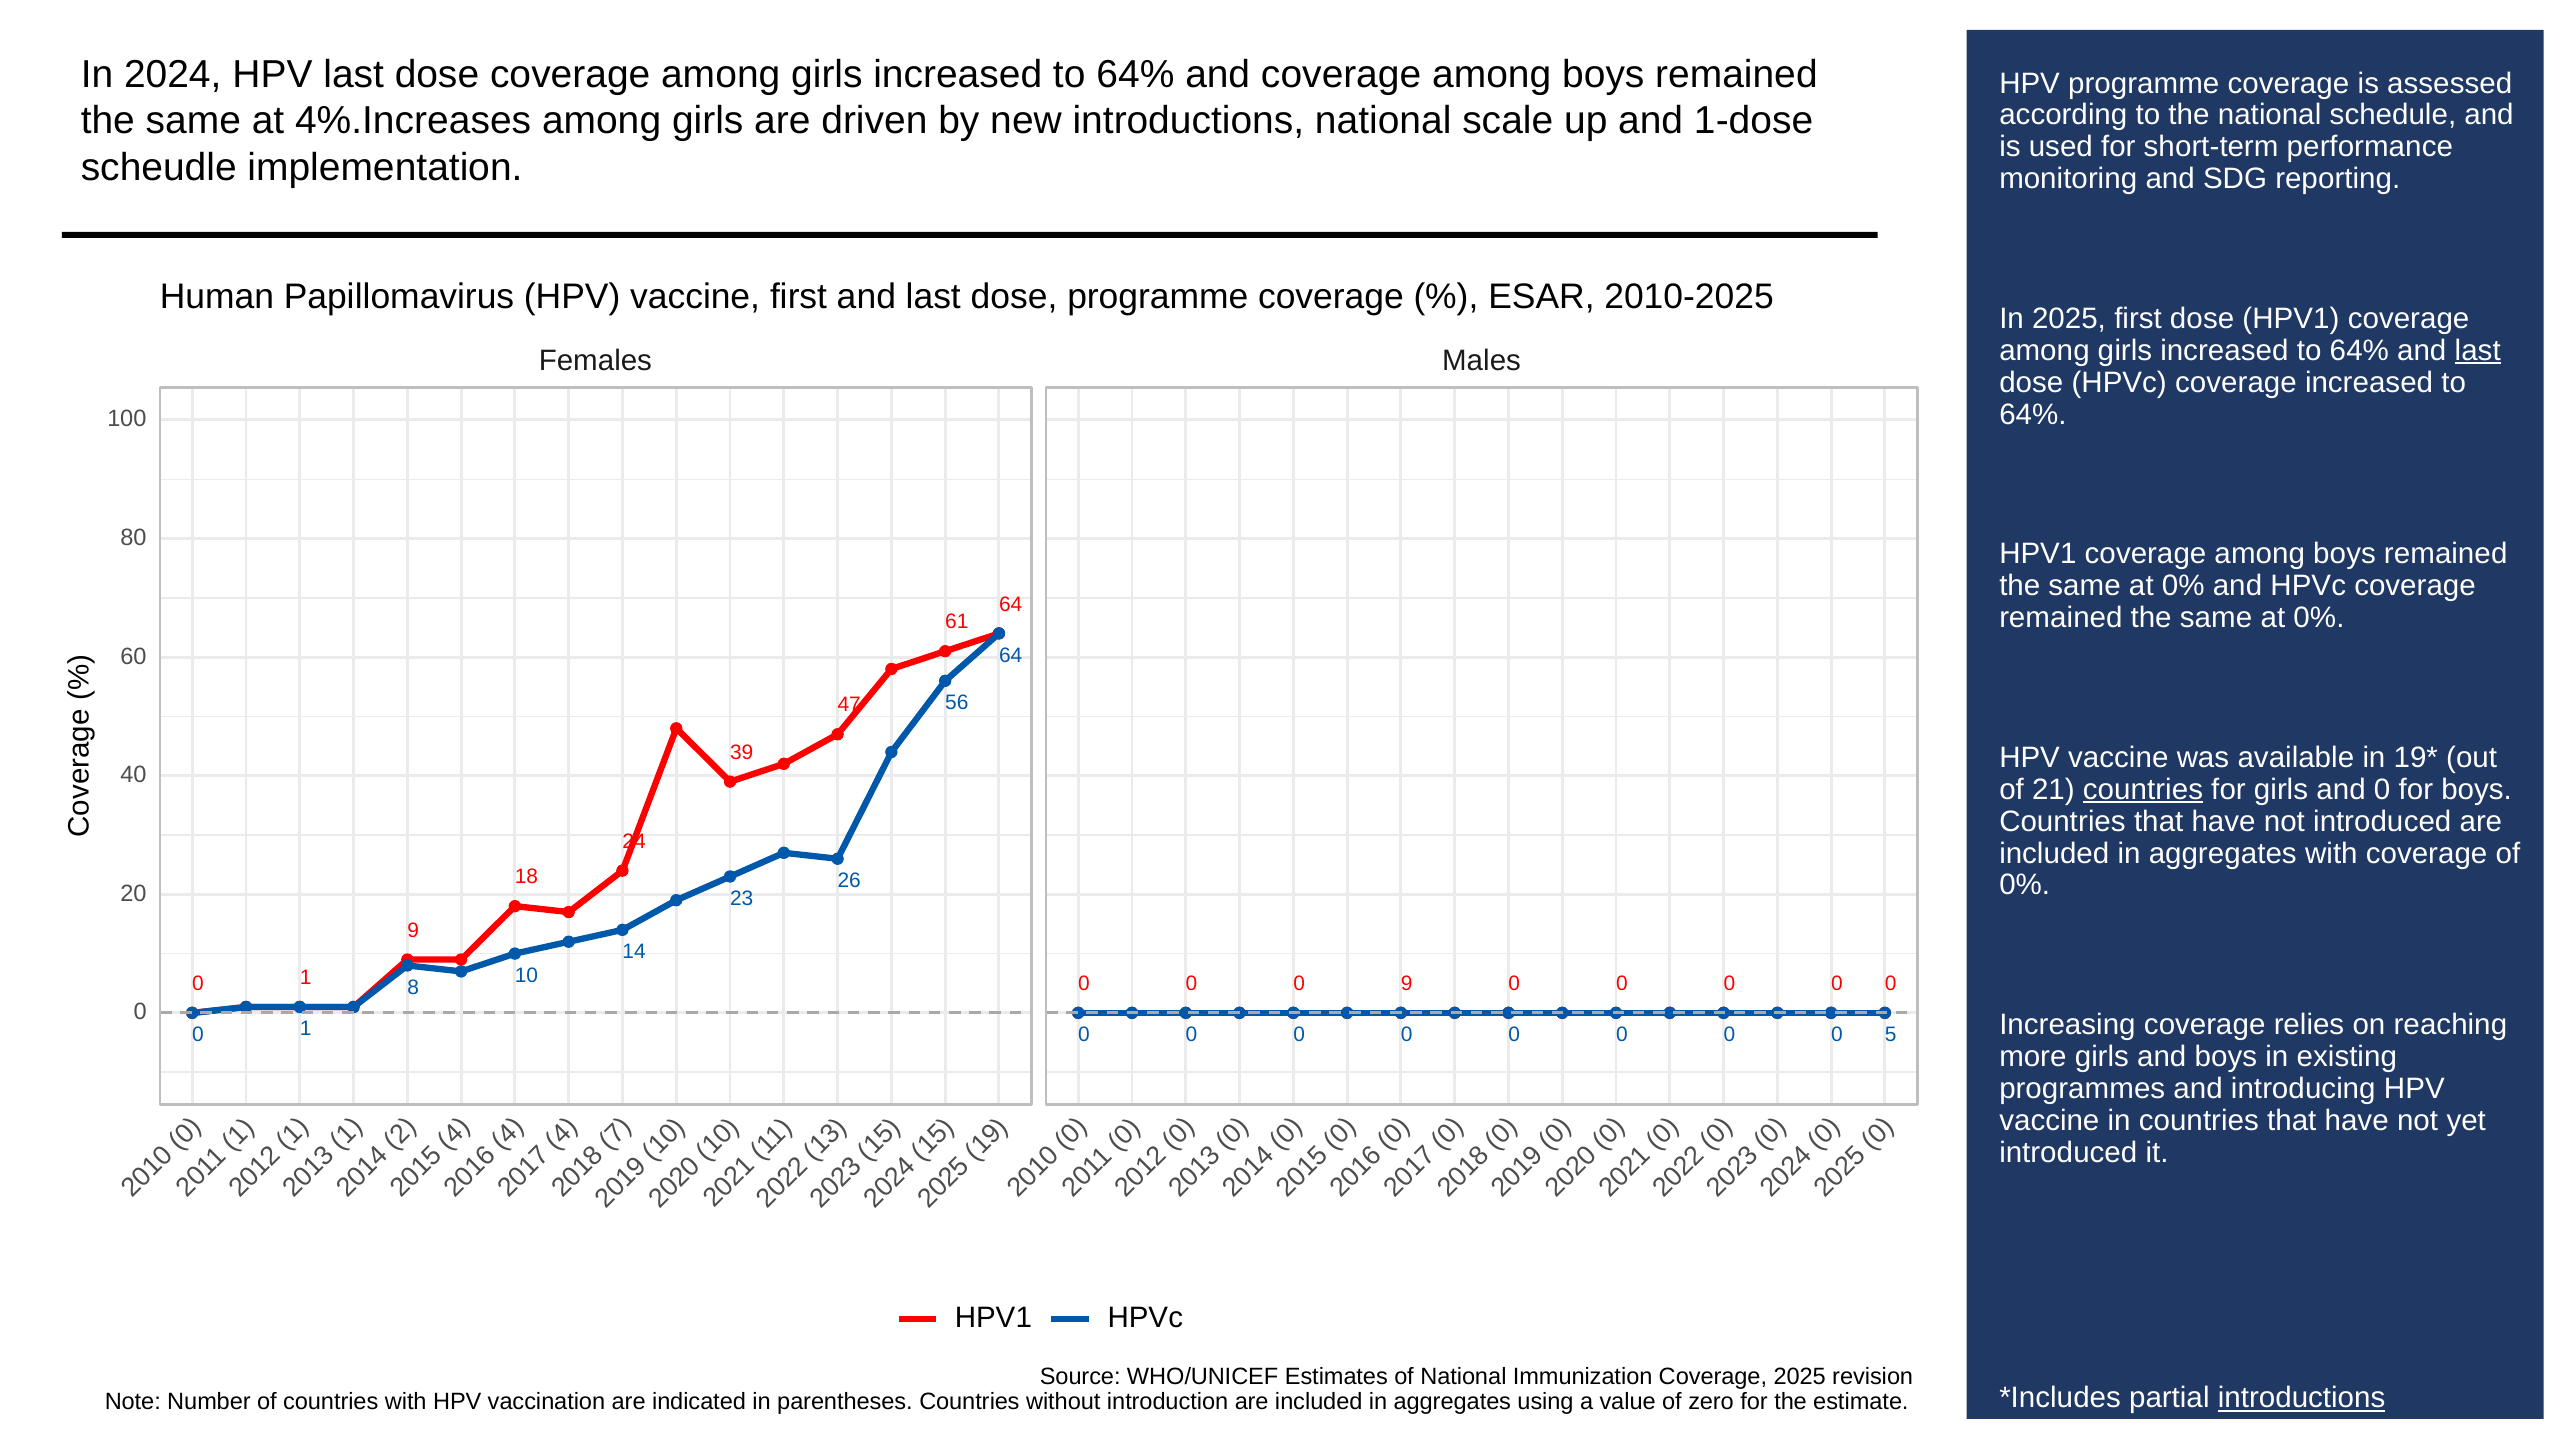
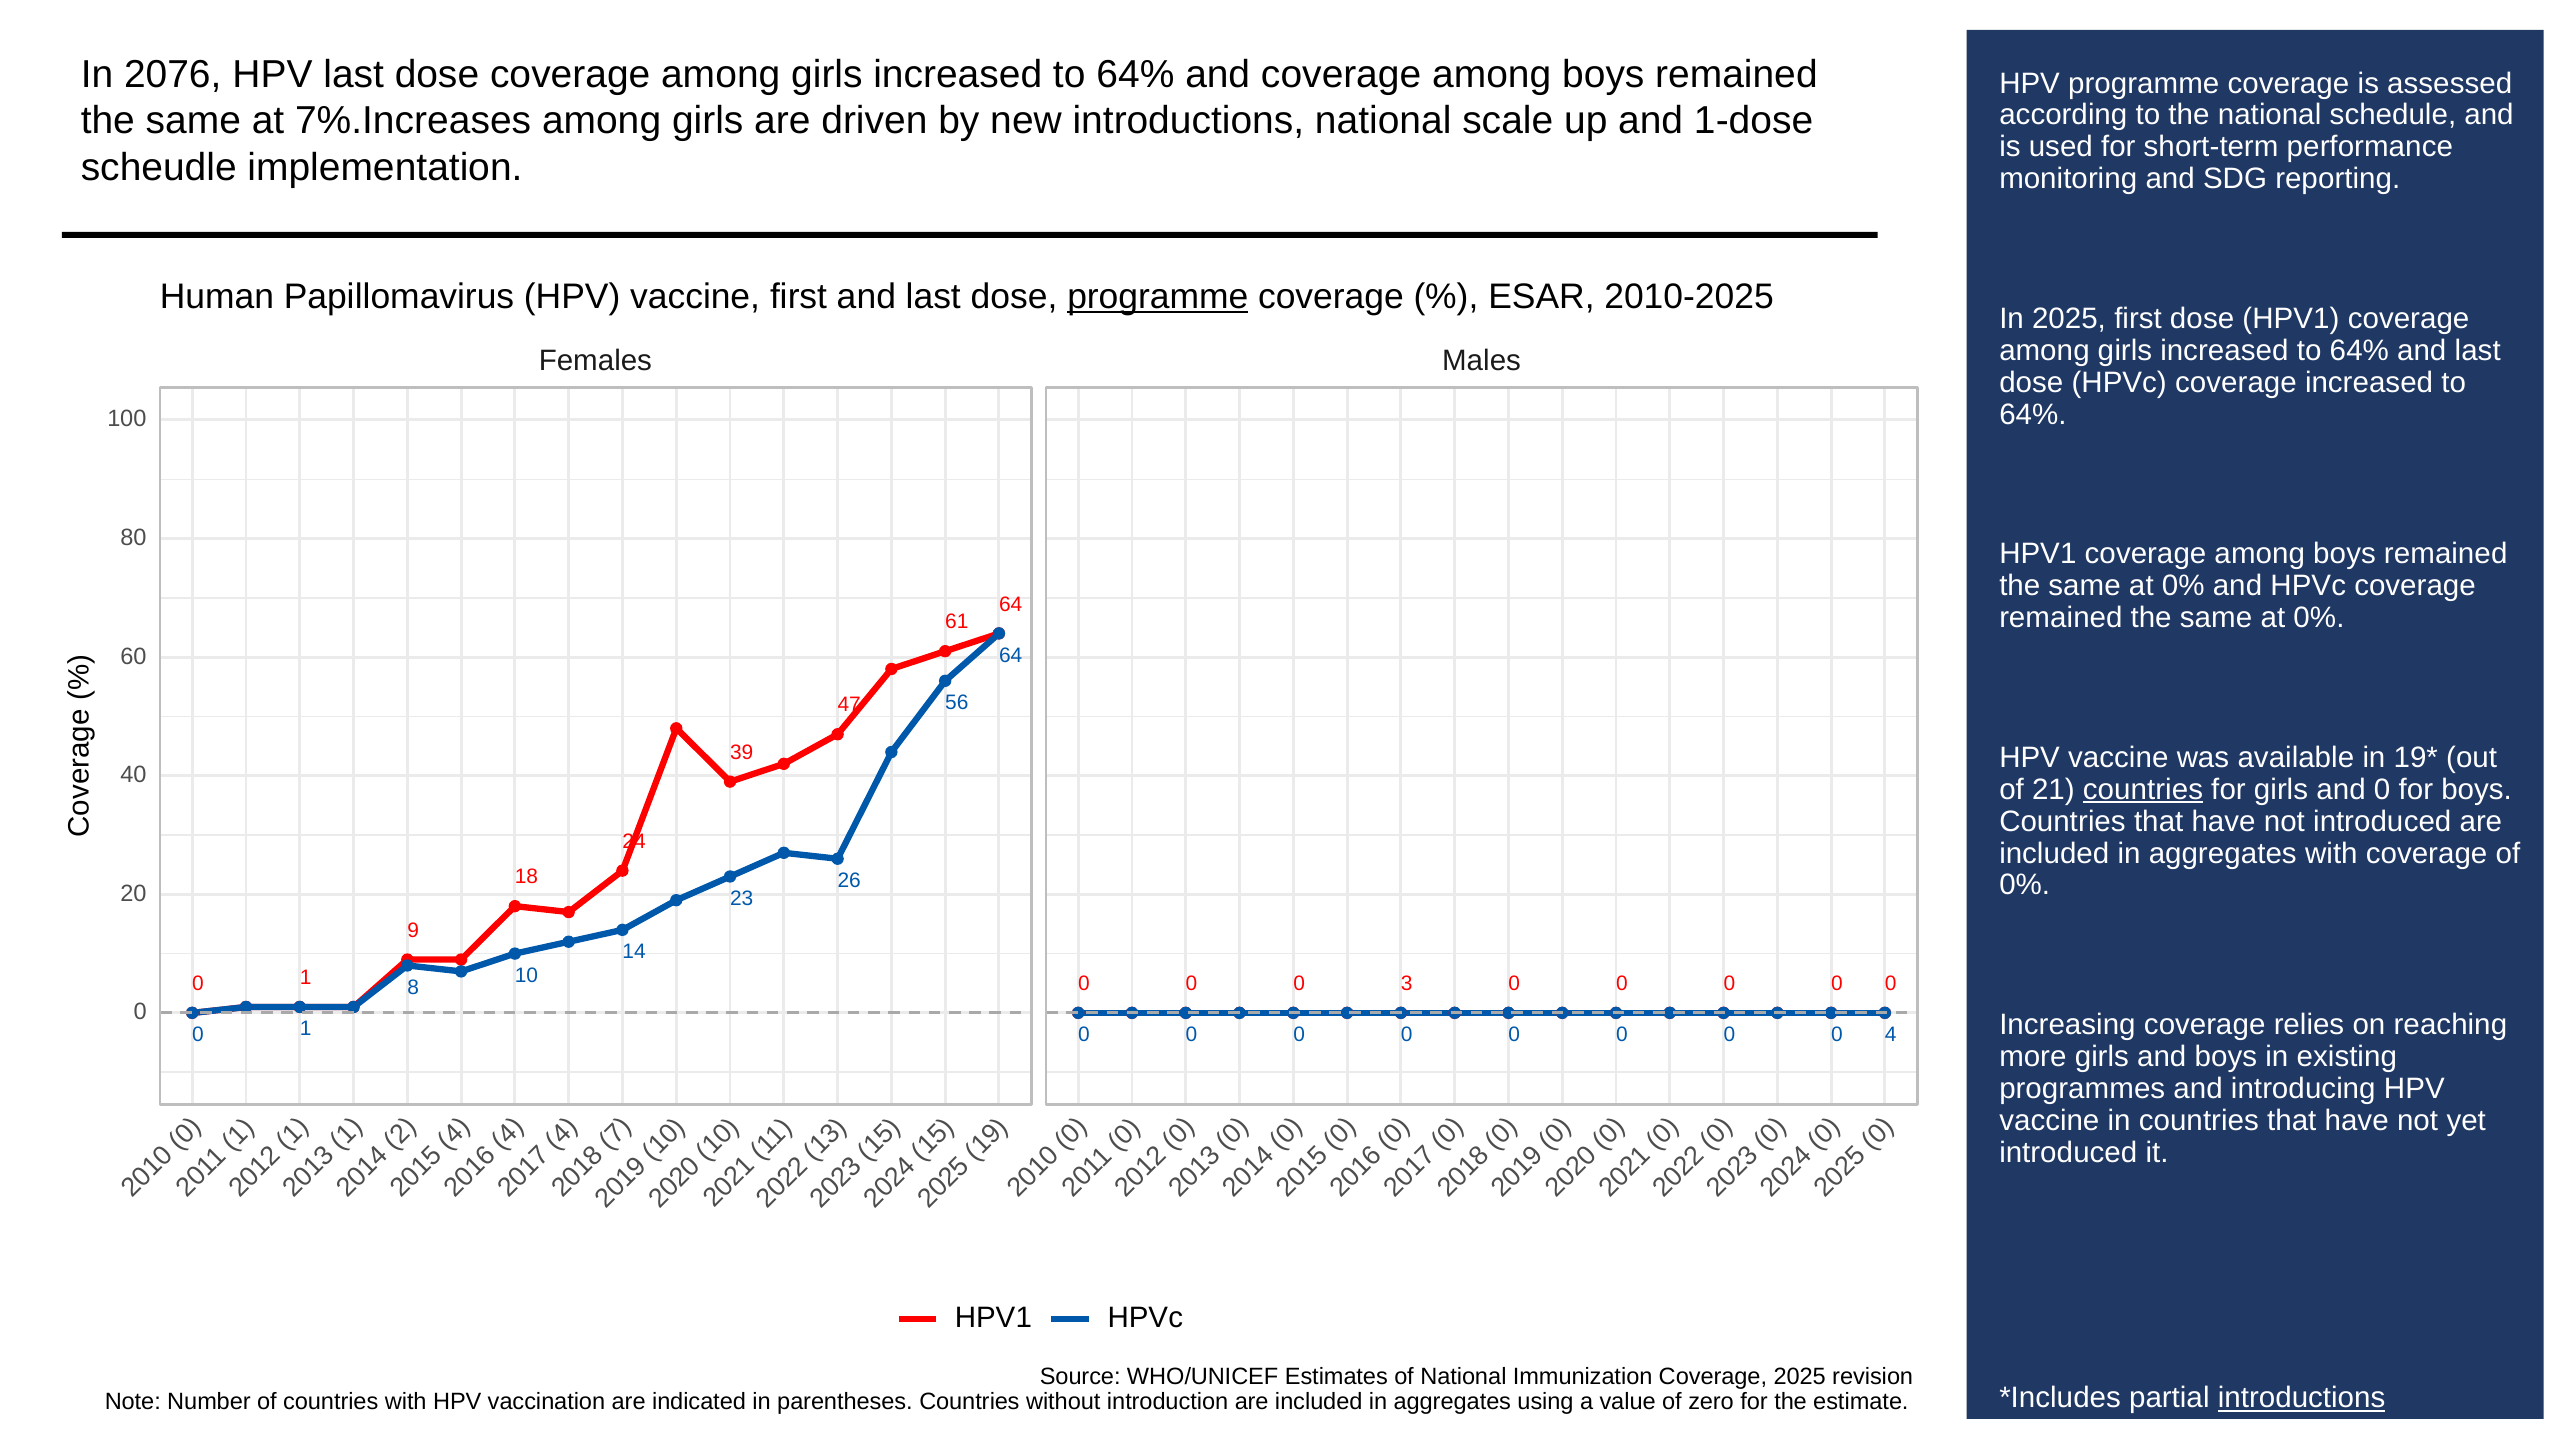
2024: 2024 -> 2076 (173, 74)
4%.Increases: 4%.Increases -> 7%.Increases (413, 121)
programme underline: none -> present (1158, 297)
last underline: present -> none (2478, 351)
0 9: 9 -> 3 (1407, 984)
0 5: 5 -> 4 (1891, 1035)
